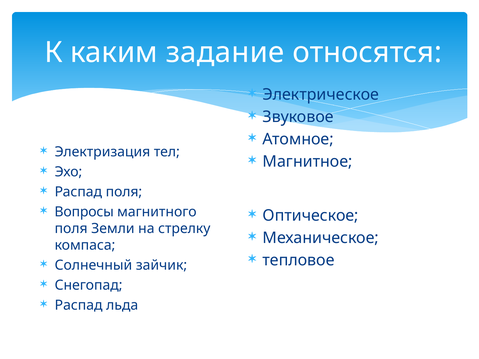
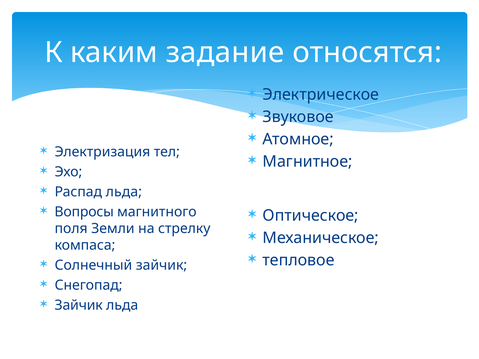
Распад поля: поля -> льда (124, 192)
Распад: Распад -> Зайчик (79, 305)
